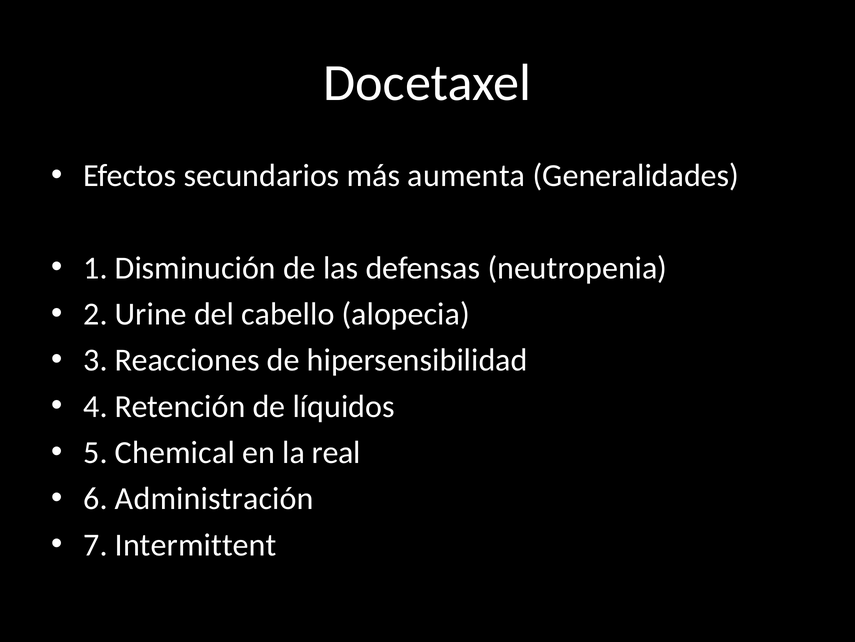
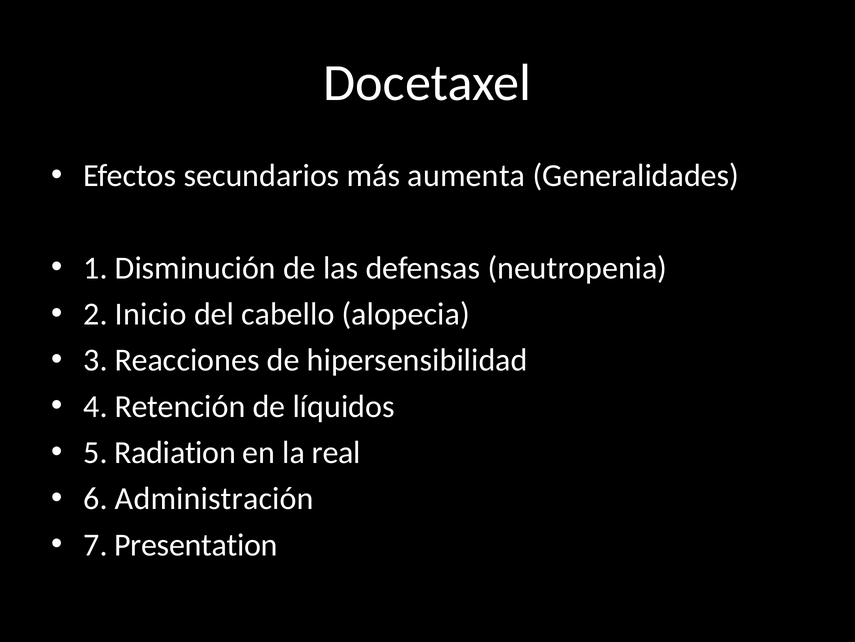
Urine: Urine -> Inicio (151, 314)
Chemical: Chemical -> Radiation (175, 452)
Intermittent: Intermittent -> Presentation (196, 544)
